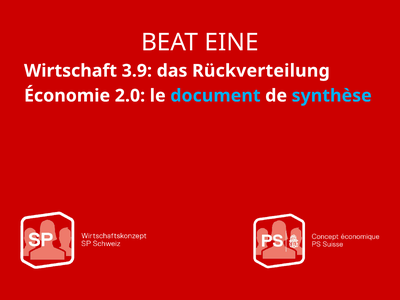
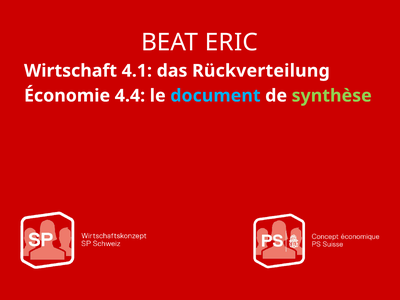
EINE: EINE -> ERIC (231, 42)
3.9: 3.9 -> 4.1 (137, 71)
2.0: 2.0 -> 4.4 (130, 96)
synthèse colour: light blue -> light green (332, 96)
